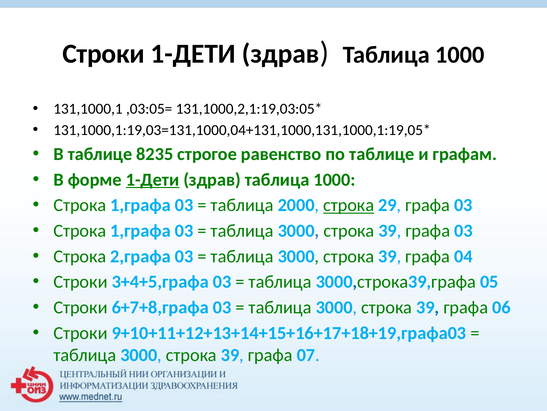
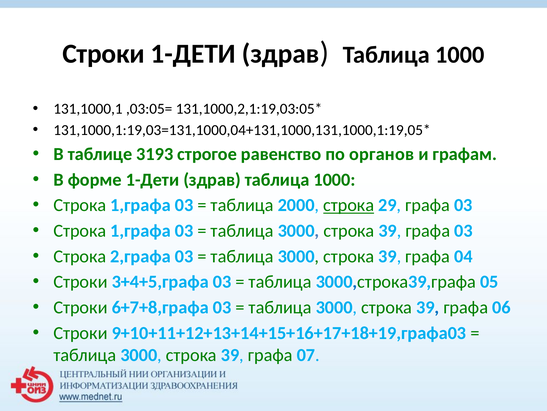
8235: 8235 -> 3193 (155, 154)
по таблице: таблице -> органов (382, 154)
1-Дети underline: present -> none (153, 179)
